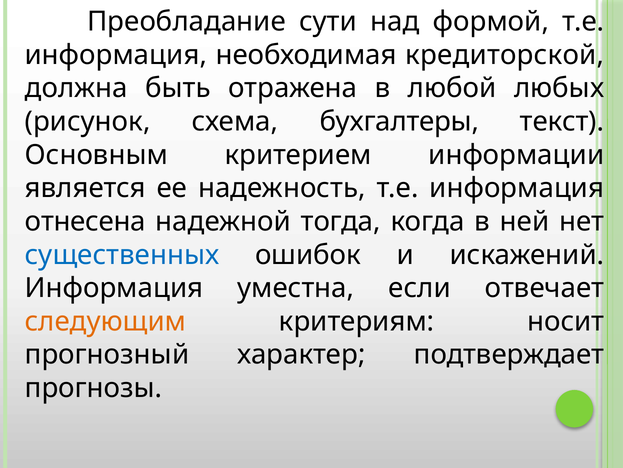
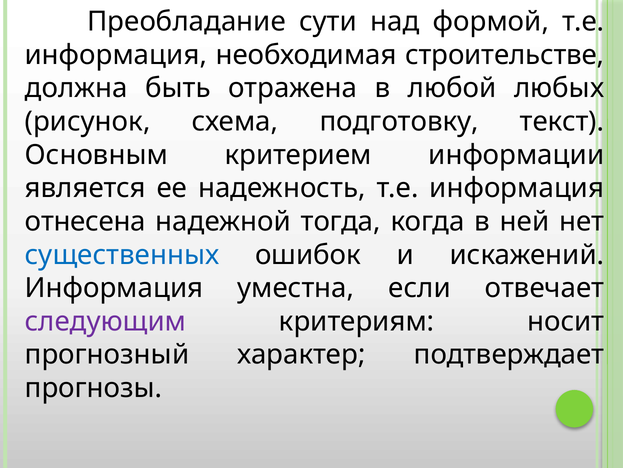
кредиторской: кредиторской -> строительстве (505, 55)
бухгалтеры: бухгалтеры -> подготовку (399, 121)
следующим colour: orange -> purple (105, 321)
